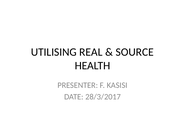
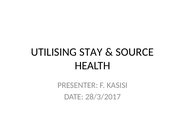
REAL: REAL -> STAY (91, 52)
